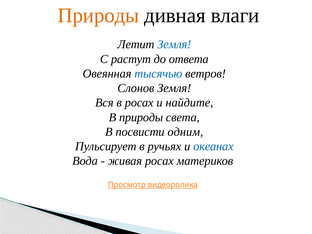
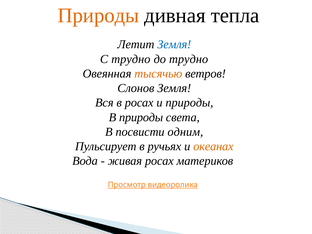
влаги: влаги -> тепла (235, 15)
С растут: растут -> трудно (131, 59)
до ответа: ответа -> трудно (189, 59)
тысячью colour: blue -> orange (158, 74)
и найдите: найдите -> природы (189, 103)
океанах colour: blue -> orange (213, 146)
